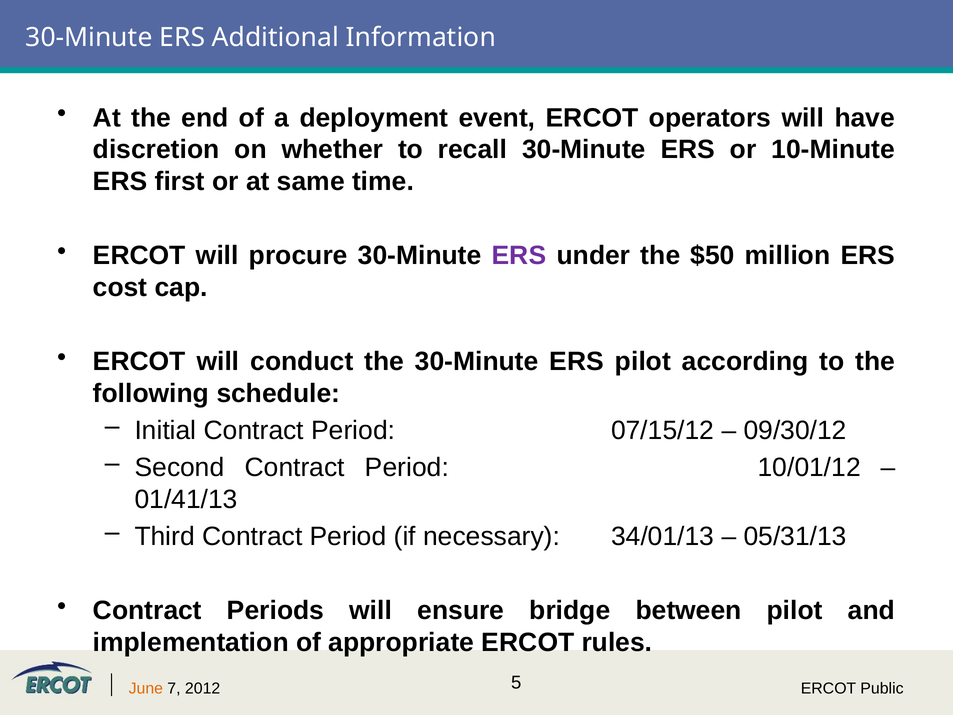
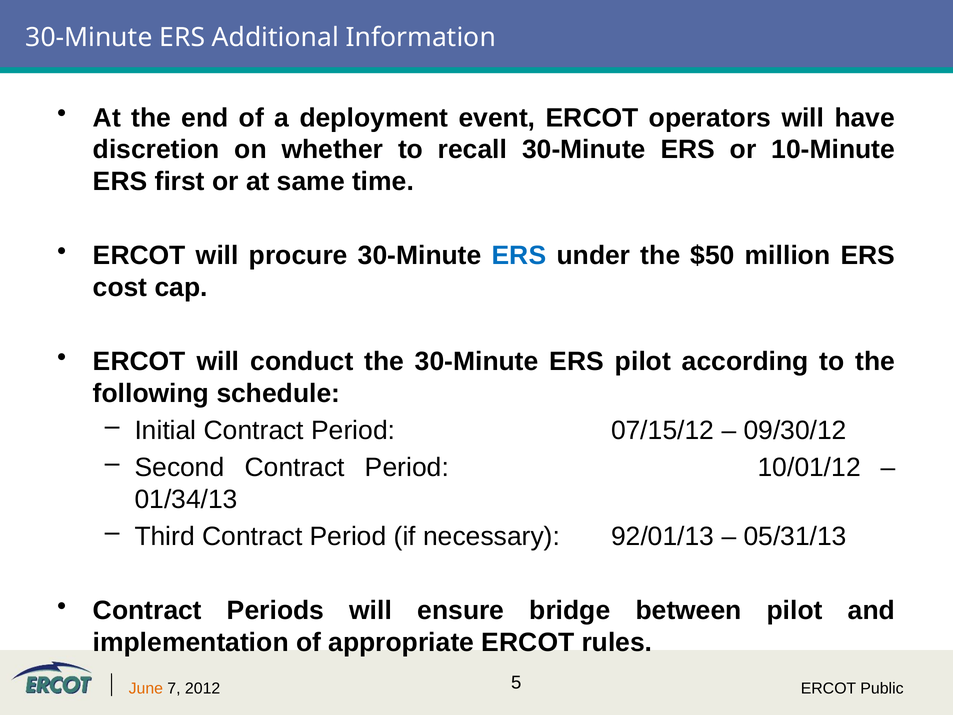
ERS colour: purple -> blue (519, 256)
01/41/13: 01/41/13 -> 01/34/13 (186, 499)
34/01/13: 34/01/13 -> 92/01/13 (663, 536)
